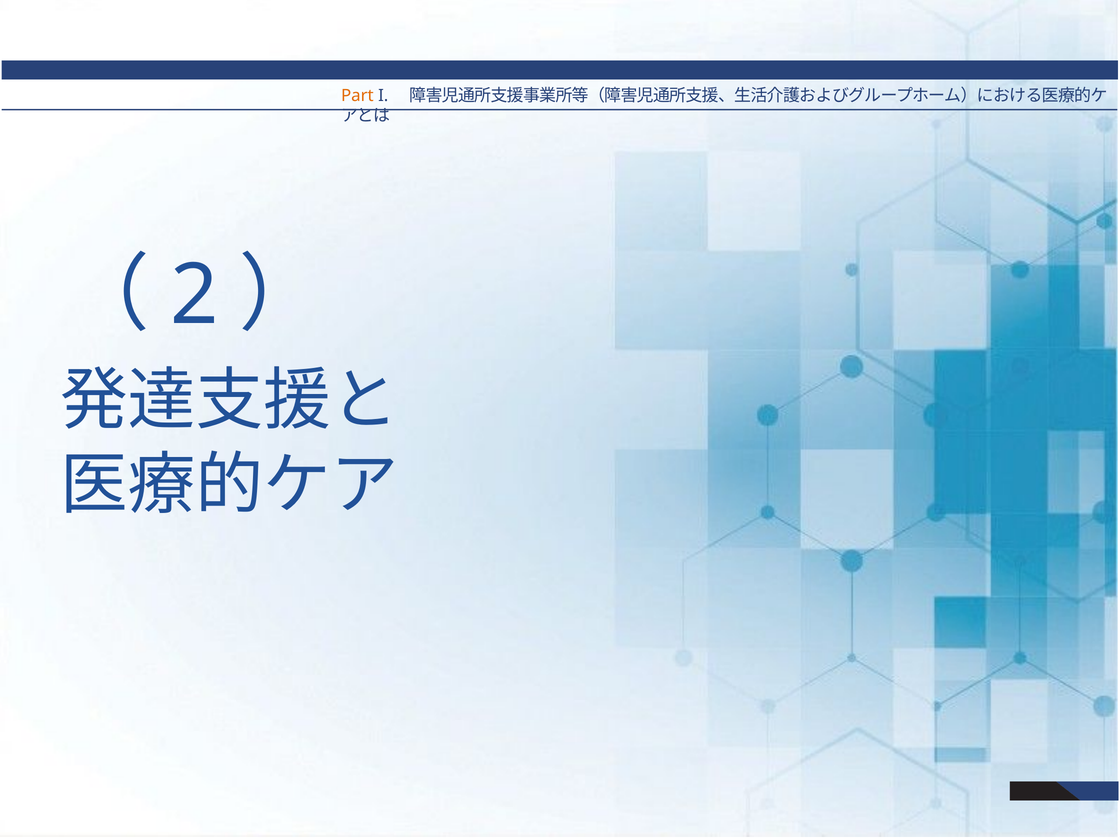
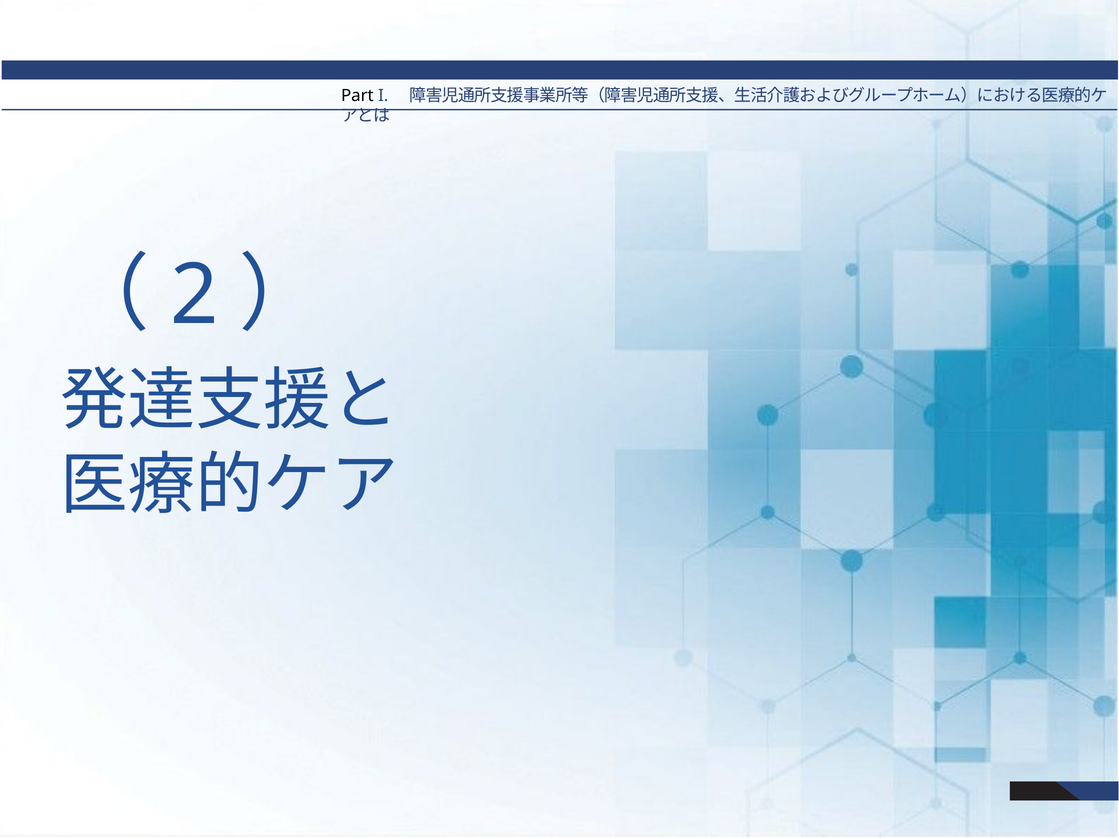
Part colour: orange -> black (357, 96)
